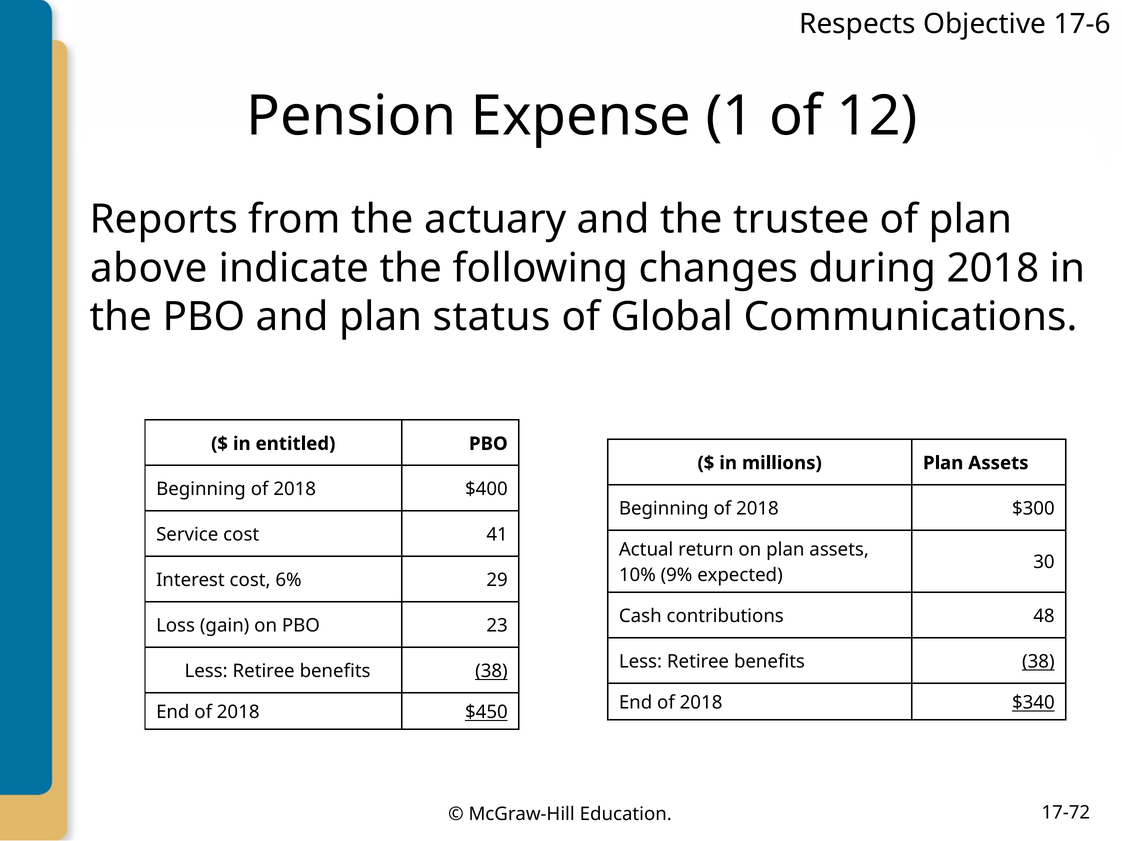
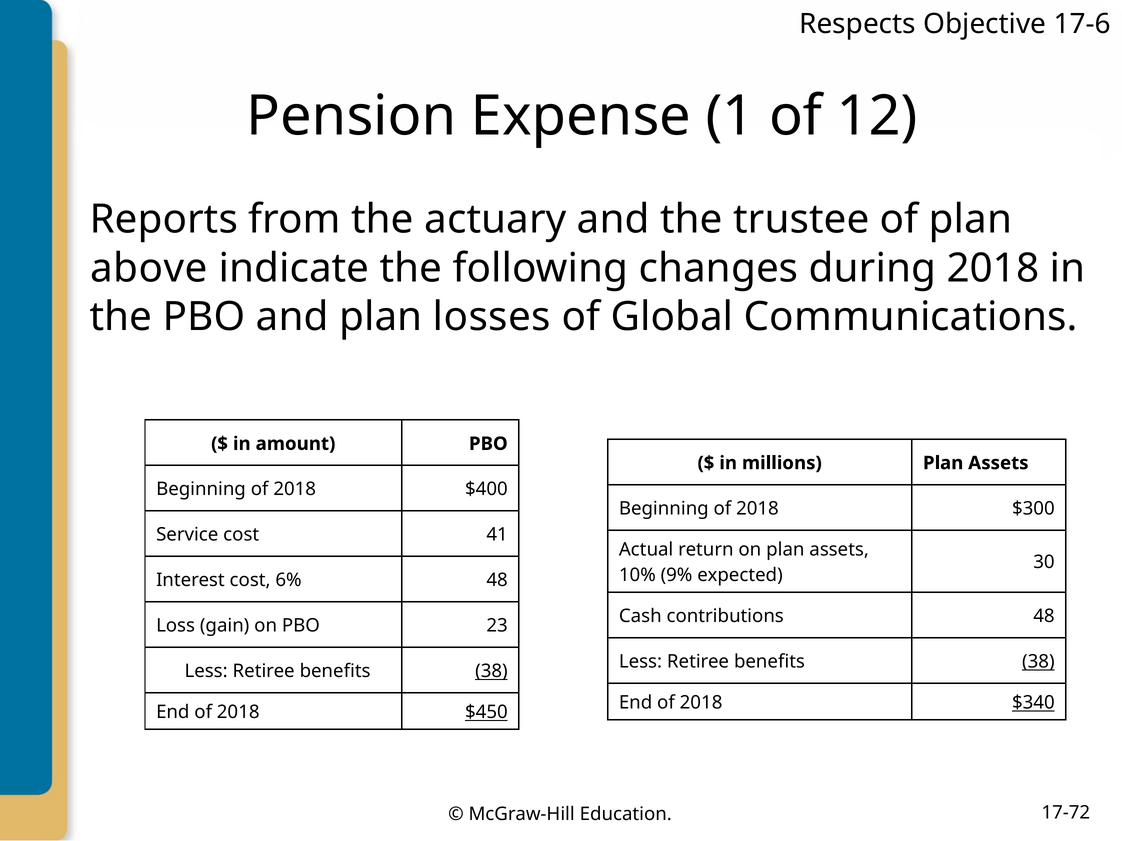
status: status -> losses (492, 317)
entitled: entitled -> amount (295, 444)
6% 29: 29 -> 48 (497, 580)
